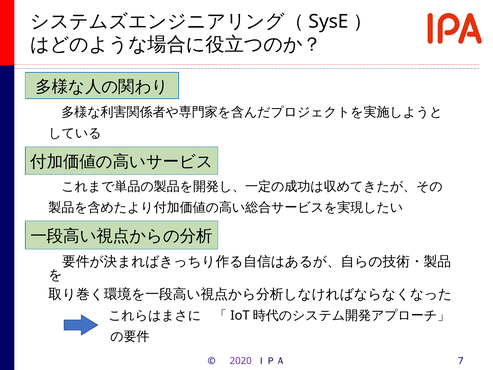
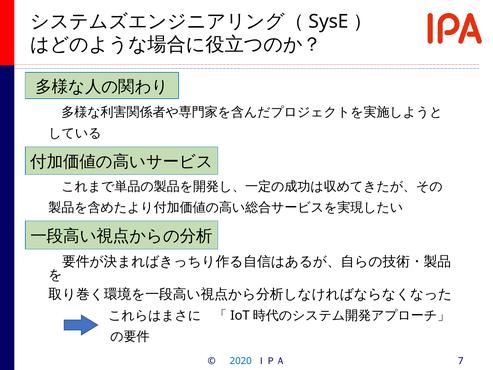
2020 colour: purple -> blue (241, 361)
